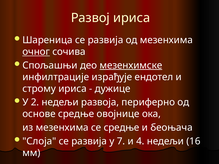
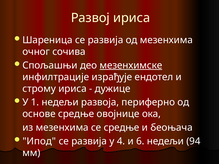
очног underline: present -> none (36, 52)
2: 2 -> 1 (35, 102)
Слоја: Слоја -> Ипод (39, 141)
7: 7 -> 4 (121, 141)
4: 4 -> 6 (140, 141)
16: 16 -> 94 (193, 141)
